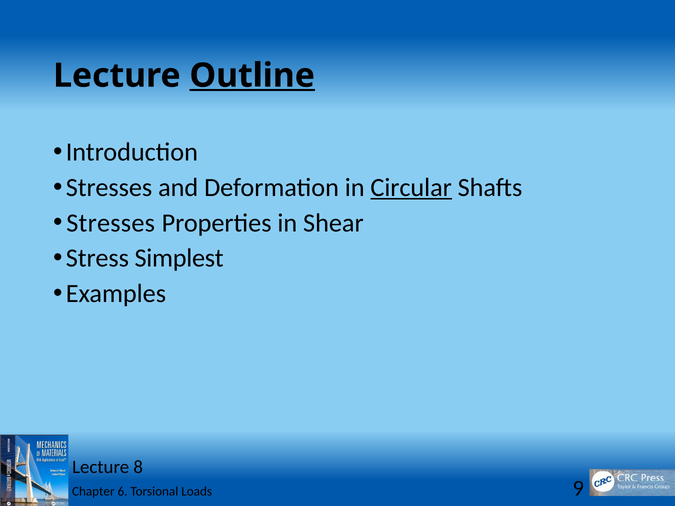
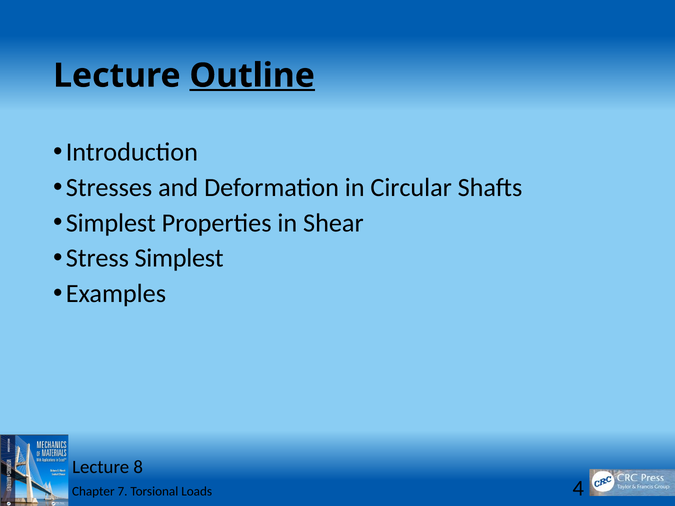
Circular underline: present -> none (411, 188)
Stresses: Stresses -> Simplest (111, 223)
6: 6 -> 7 (122, 491)
9: 9 -> 4 (578, 489)
